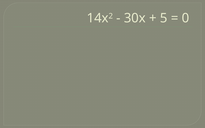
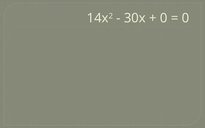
5: 5 -> 0 (164, 18)
